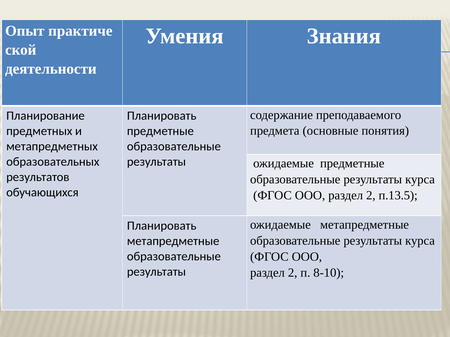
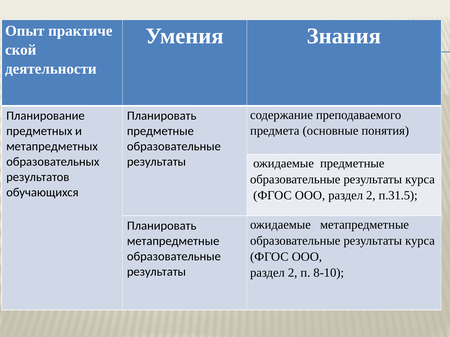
п.13.5: п.13.5 -> п.31.5 (398, 196)
